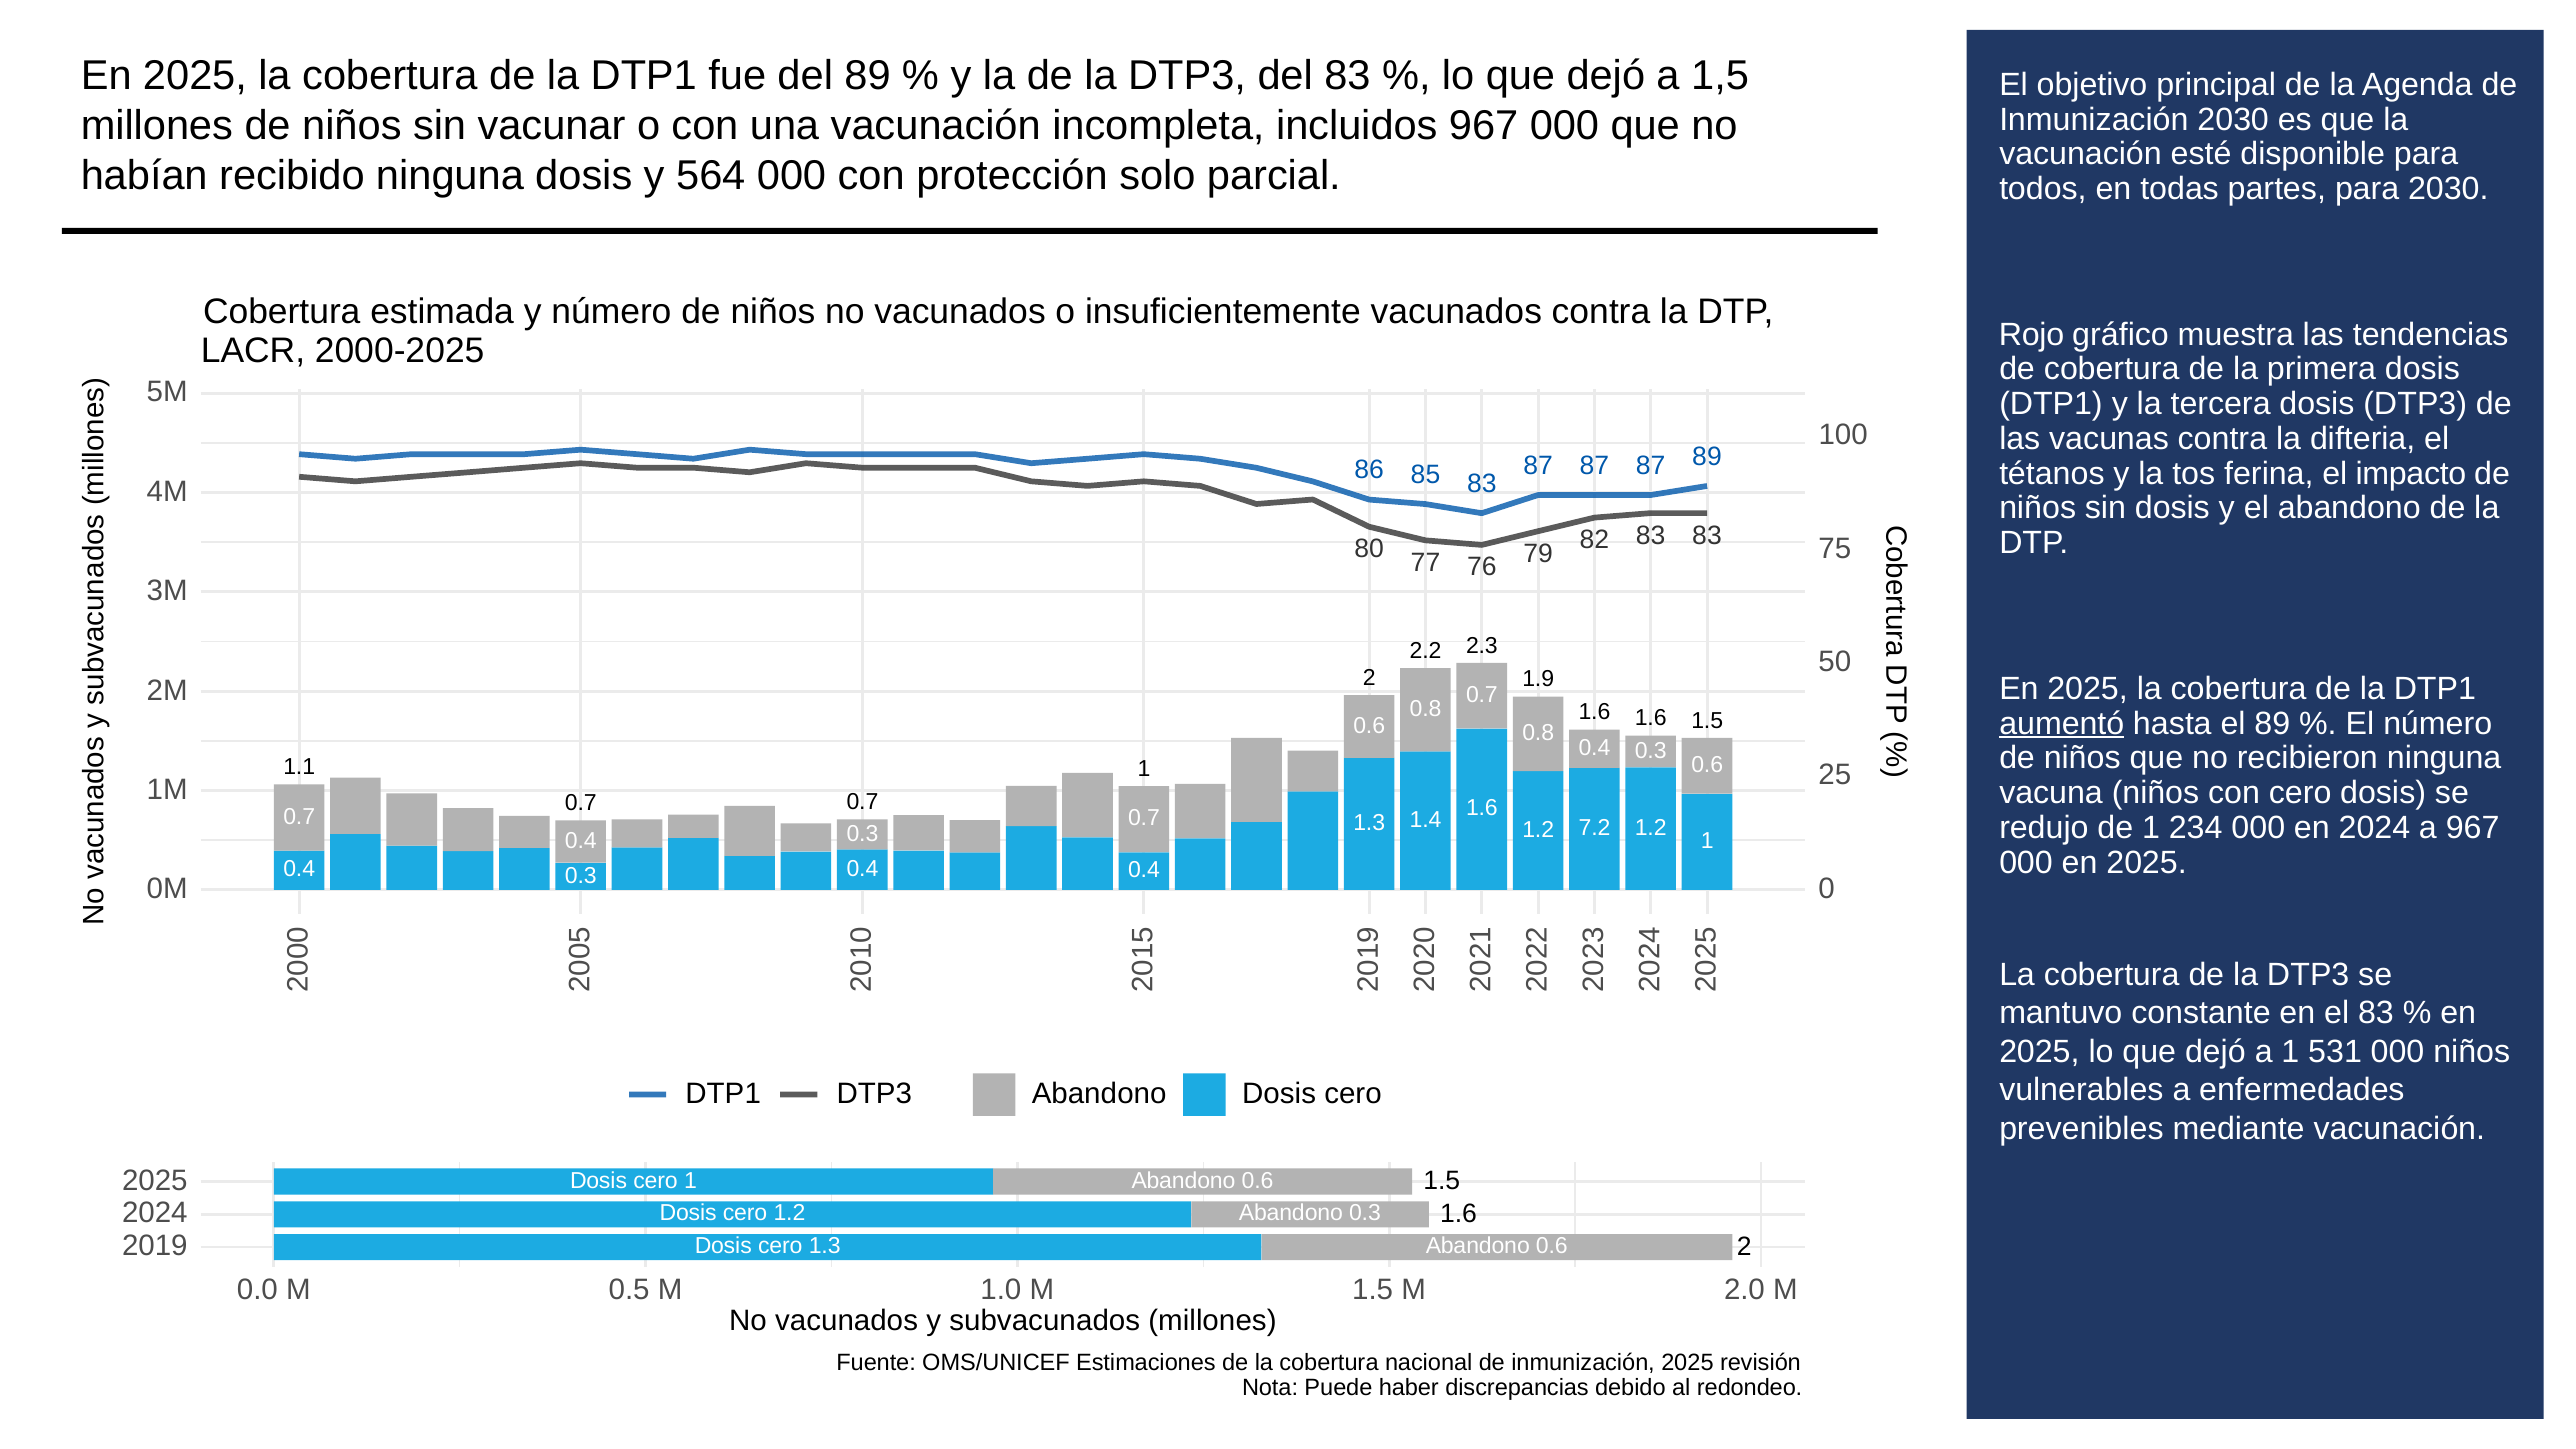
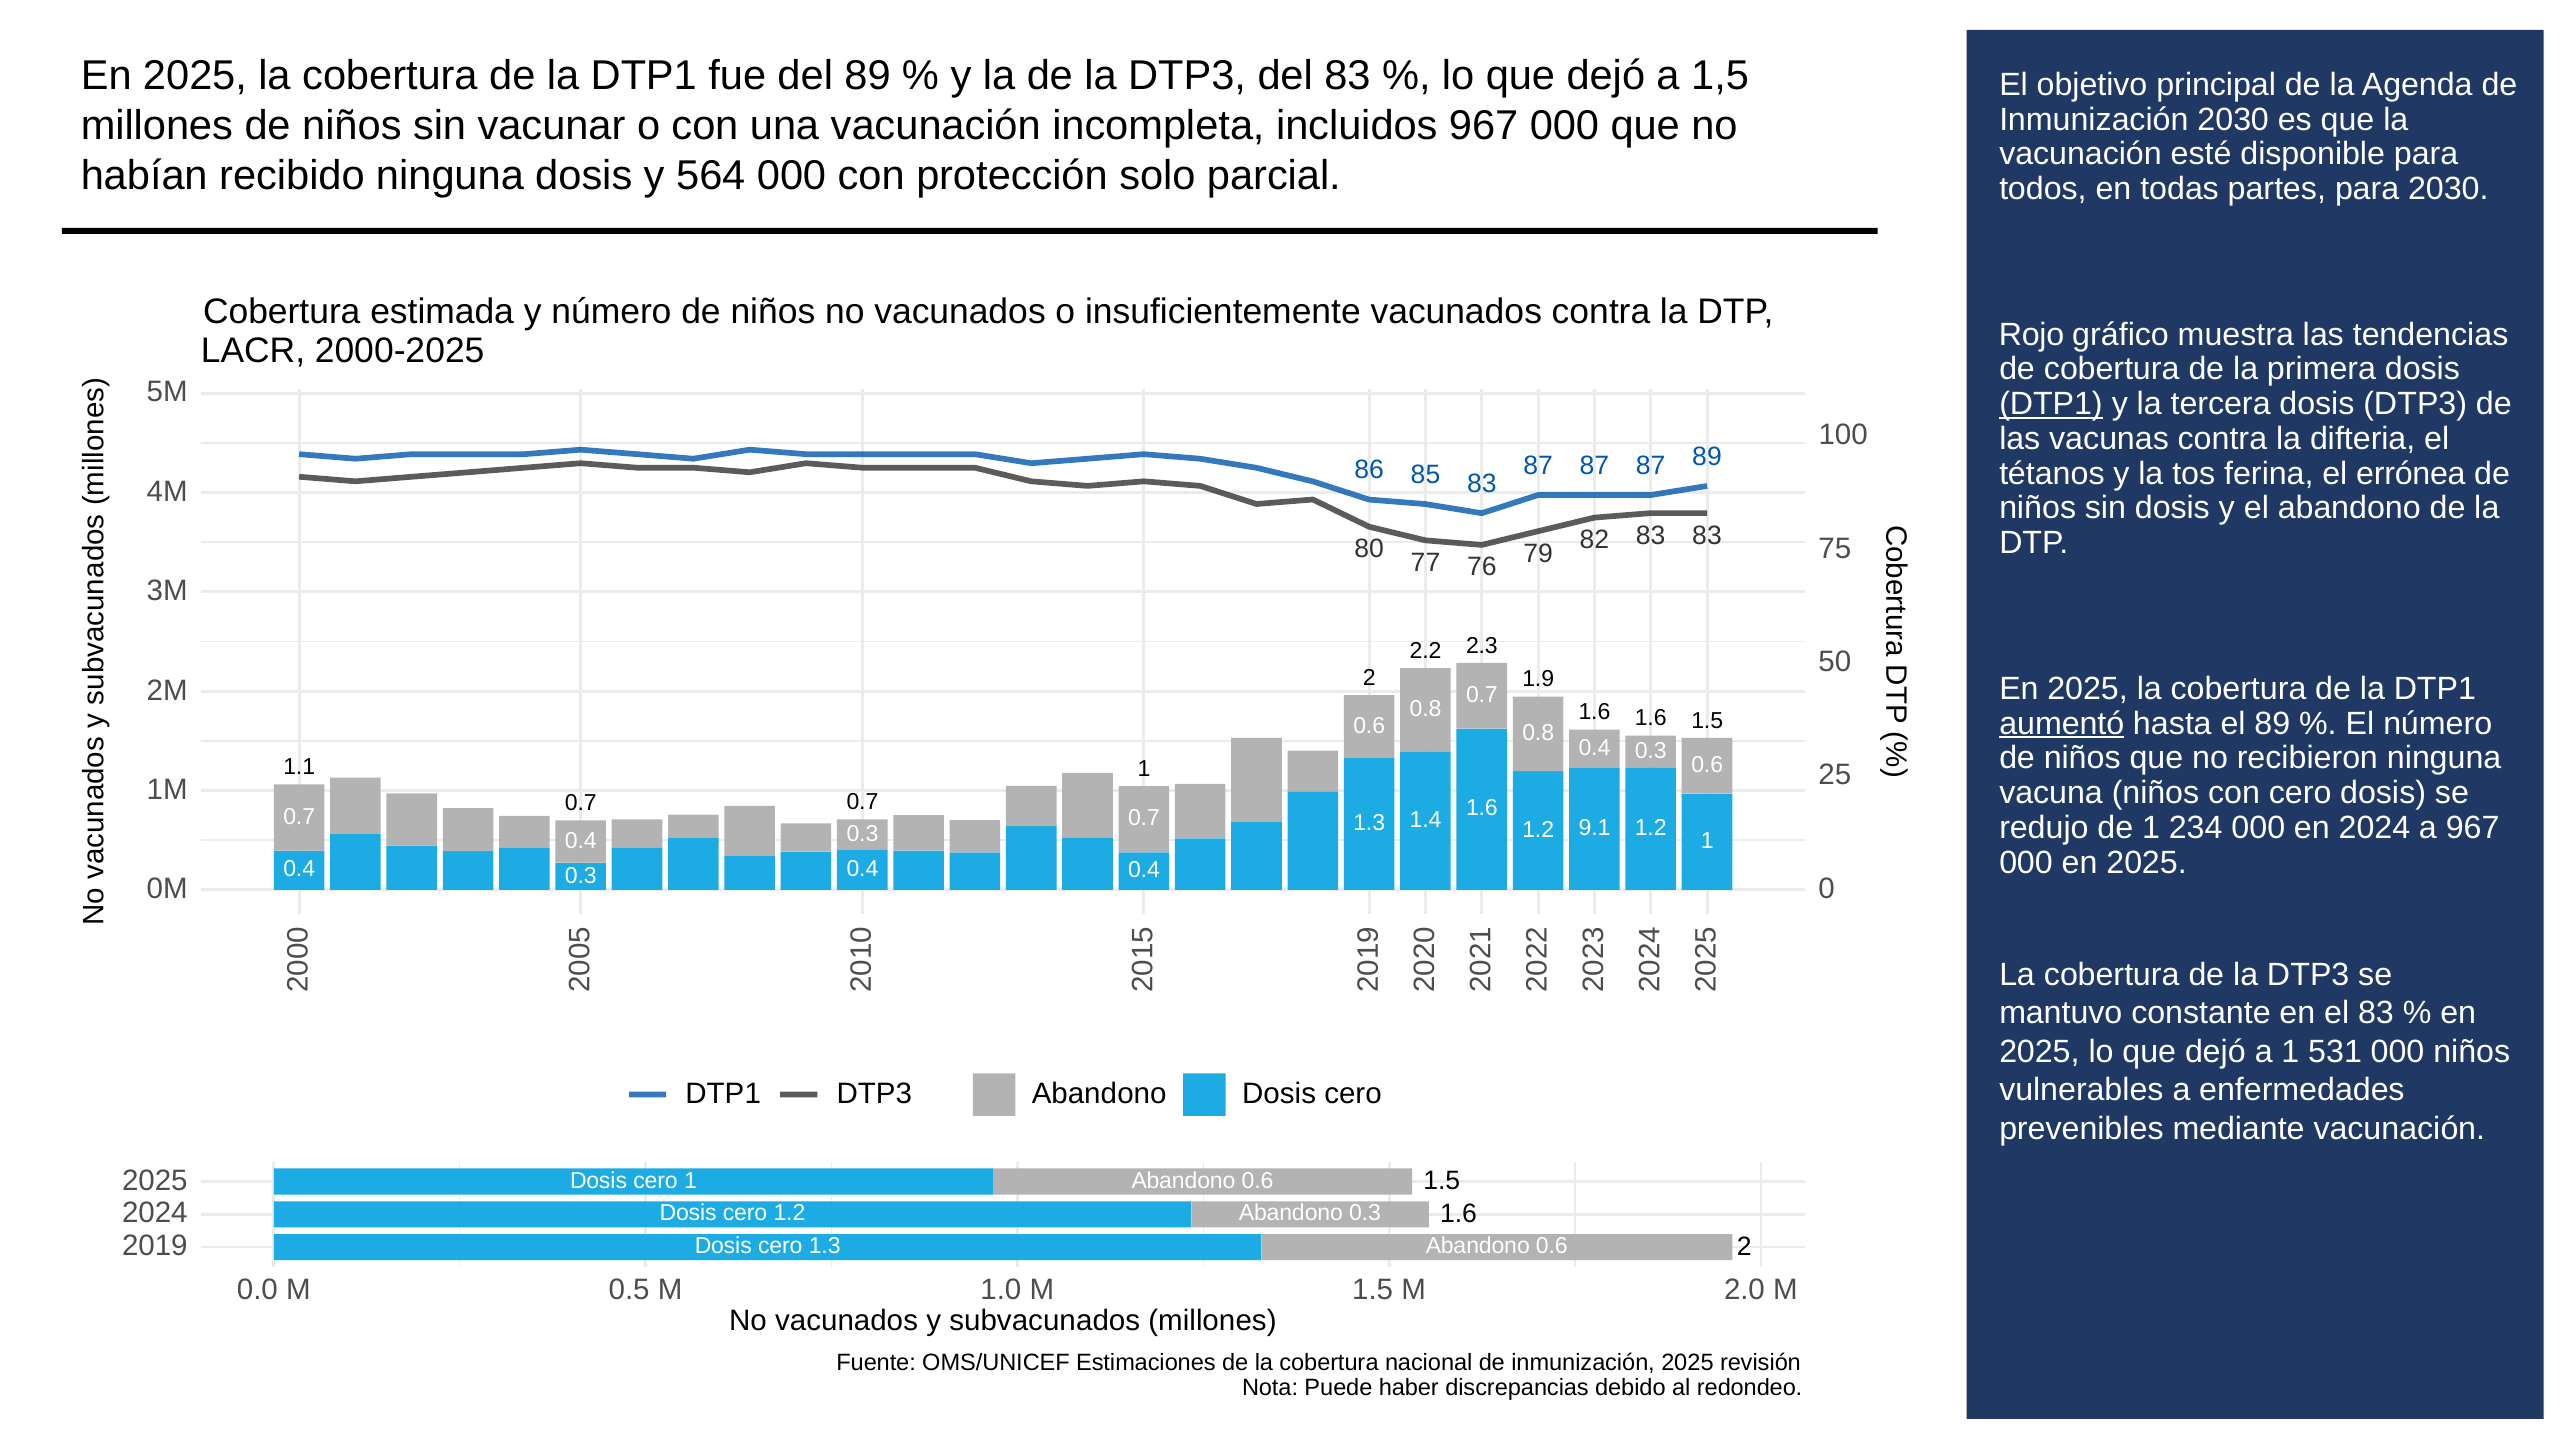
DTP1 underline: none -> present (2051, 404)
impacto: impacto -> errónea (2411, 474)
7.2: 7.2 -> 9.1 (1595, 828)
